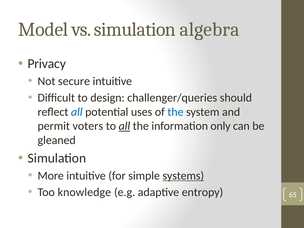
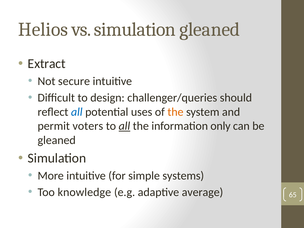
Model: Model -> Helios (43, 29)
simulation algebra: algebra -> gleaned (210, 29)
Privacy: Privacy -> Extract (47, 64)
the colour: blue -> orange (175, 112)
systems underline: present -> none (183, 176)
entropy: entropy -> average (202, 192)
